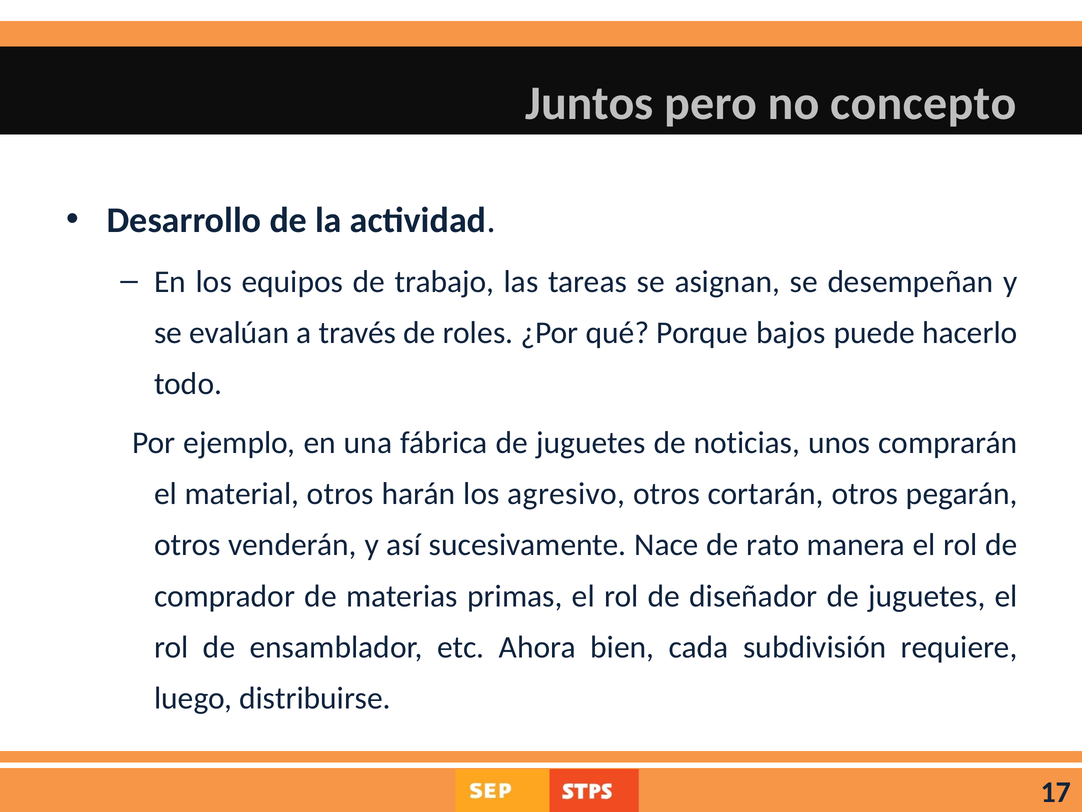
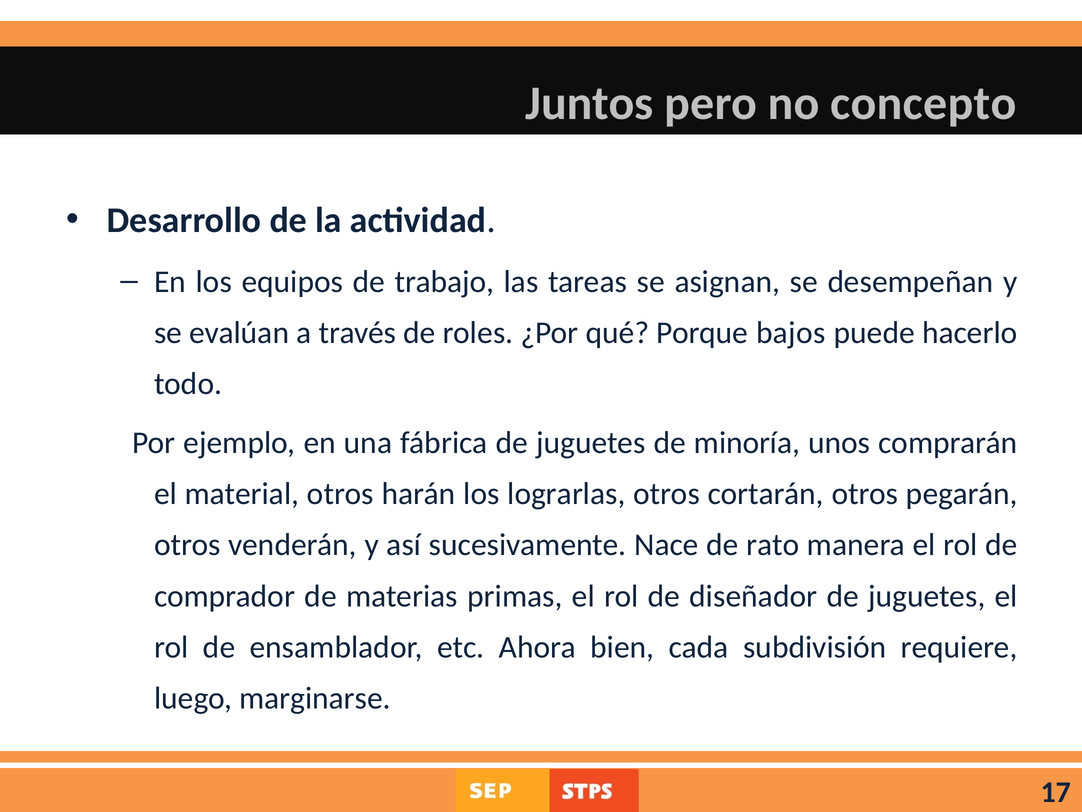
noticias: noticias -> minoría (747, 442)
agresivo: agresivo -> lograrlas (566, 494)
distribuirse: distribuirse -> marginarse (315, 698)
